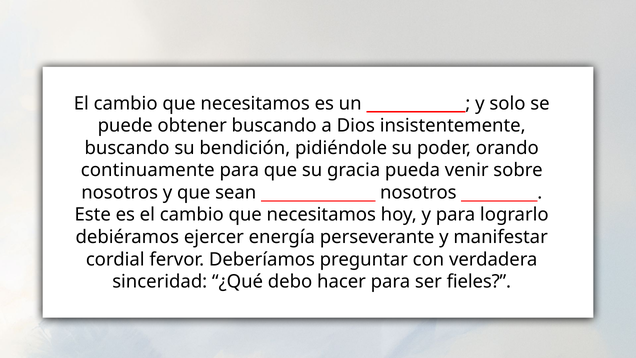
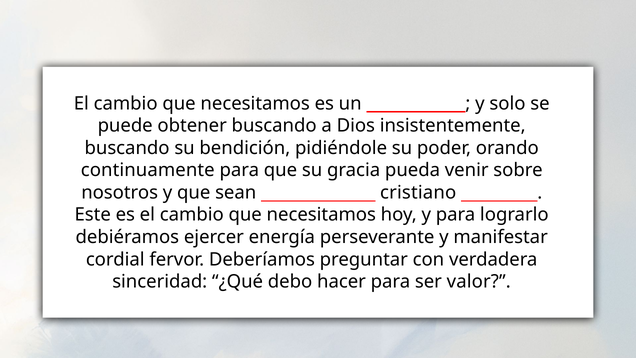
nosotros: nosotros -> cristiano (418, 192)
fieles: fieles -> valor (479, 282)
